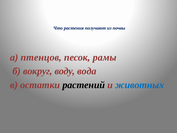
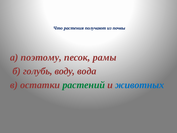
птенцов: птенцов -> поэтому (41, 57)
вокруг: вокруг -> голубь (38, 71)
растений colour: black -> green (84, 85)
